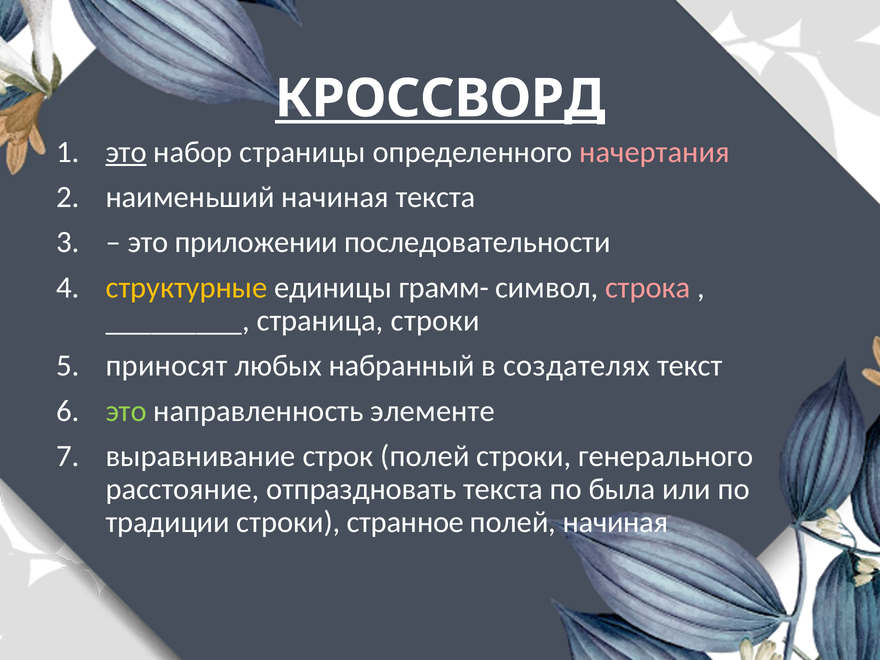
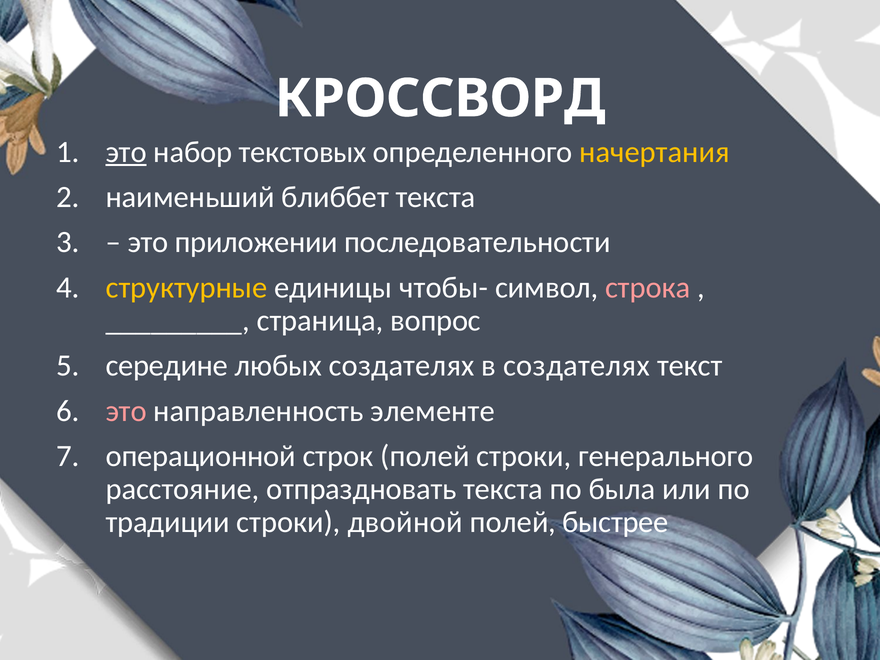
КРОССВОРД underline: present -> none (440, 99)
страницы: страницы -> текстовых (303, 152)
начертания colour: pink -> yellow (655, 152)
наименьший начиная: начиная -> блиббет (335, 197)
грамм-: грамм- -> чтобы- (444, 288)
страница строки: строки -> вопрос (436, 321)
приносят: приносят -> середине (167, 366)
любых набранный: набранный -> создателях (402, 366)
это colour: light green -> pink (126, 411)
выравнивание: выравнивание -> операционной (201, 456)
странное: странное -> двойной (405, 522)
полей начиная: начиная -> быстрее (615, 522)
